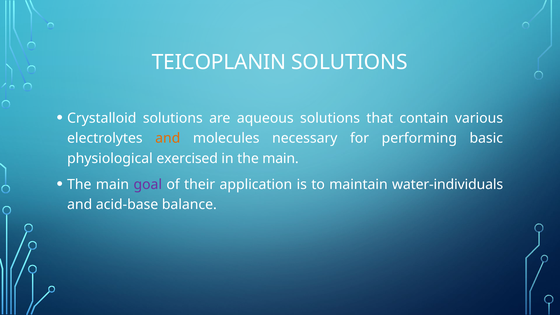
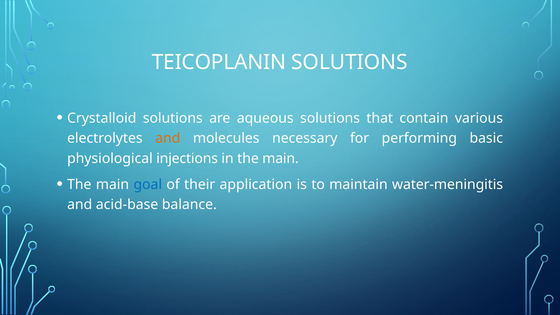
exercised: exercised -> injections (187, 158)
goal colour: purple -> blue (148, 184)
water-individuals: water-individuals -> water-meningitis (448, 184)
